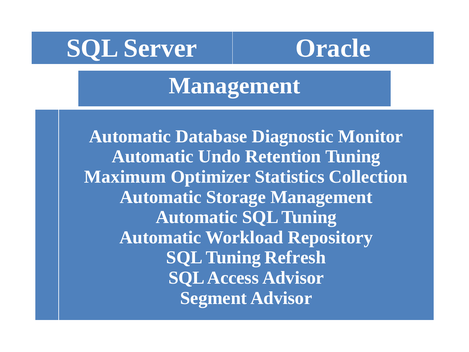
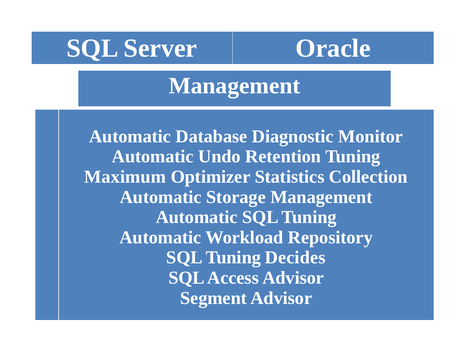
Refresh: Refresh -> Decides (295, 257)
